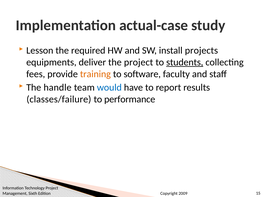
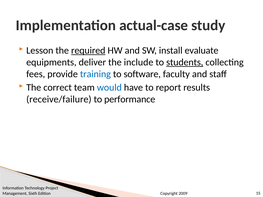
required underline: none -> present (88, 51)
projects: projects -> evaluate (202, 51)
the project: project -> include (139, 62)
training colour: orange -> blue (95, 74)
handle: handle -> correct (58, 88)
classes/failure: classes/failure -> receive/failure (59, 99)
